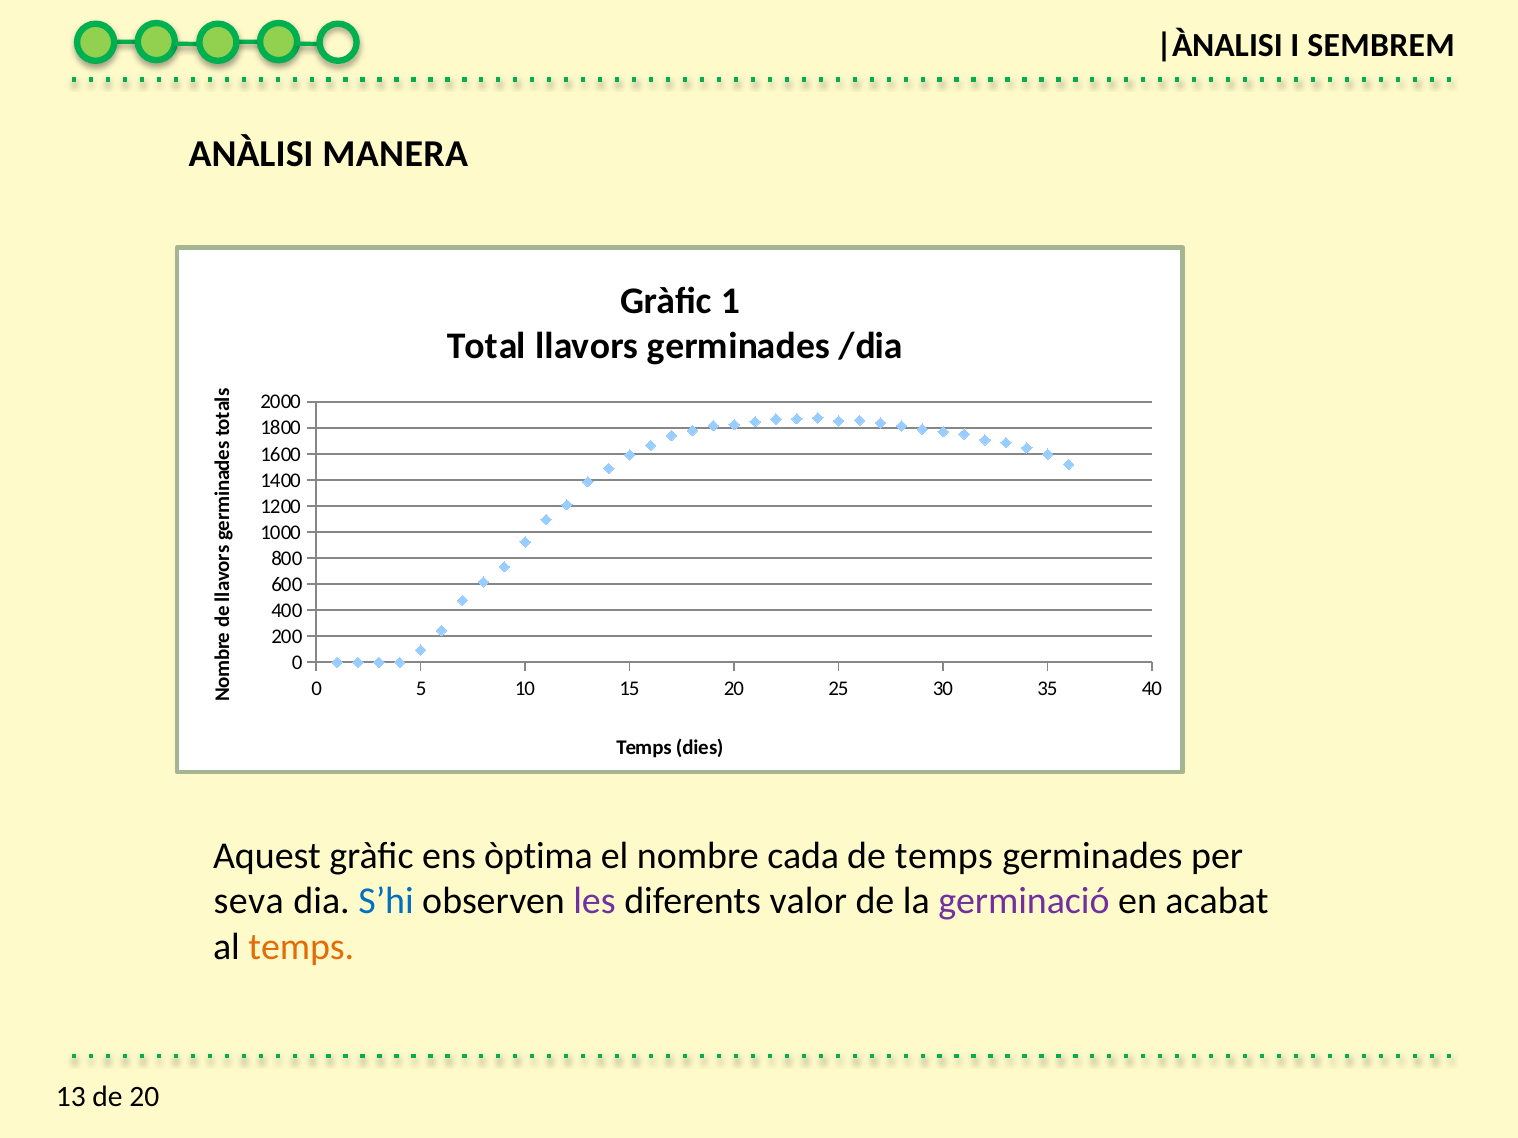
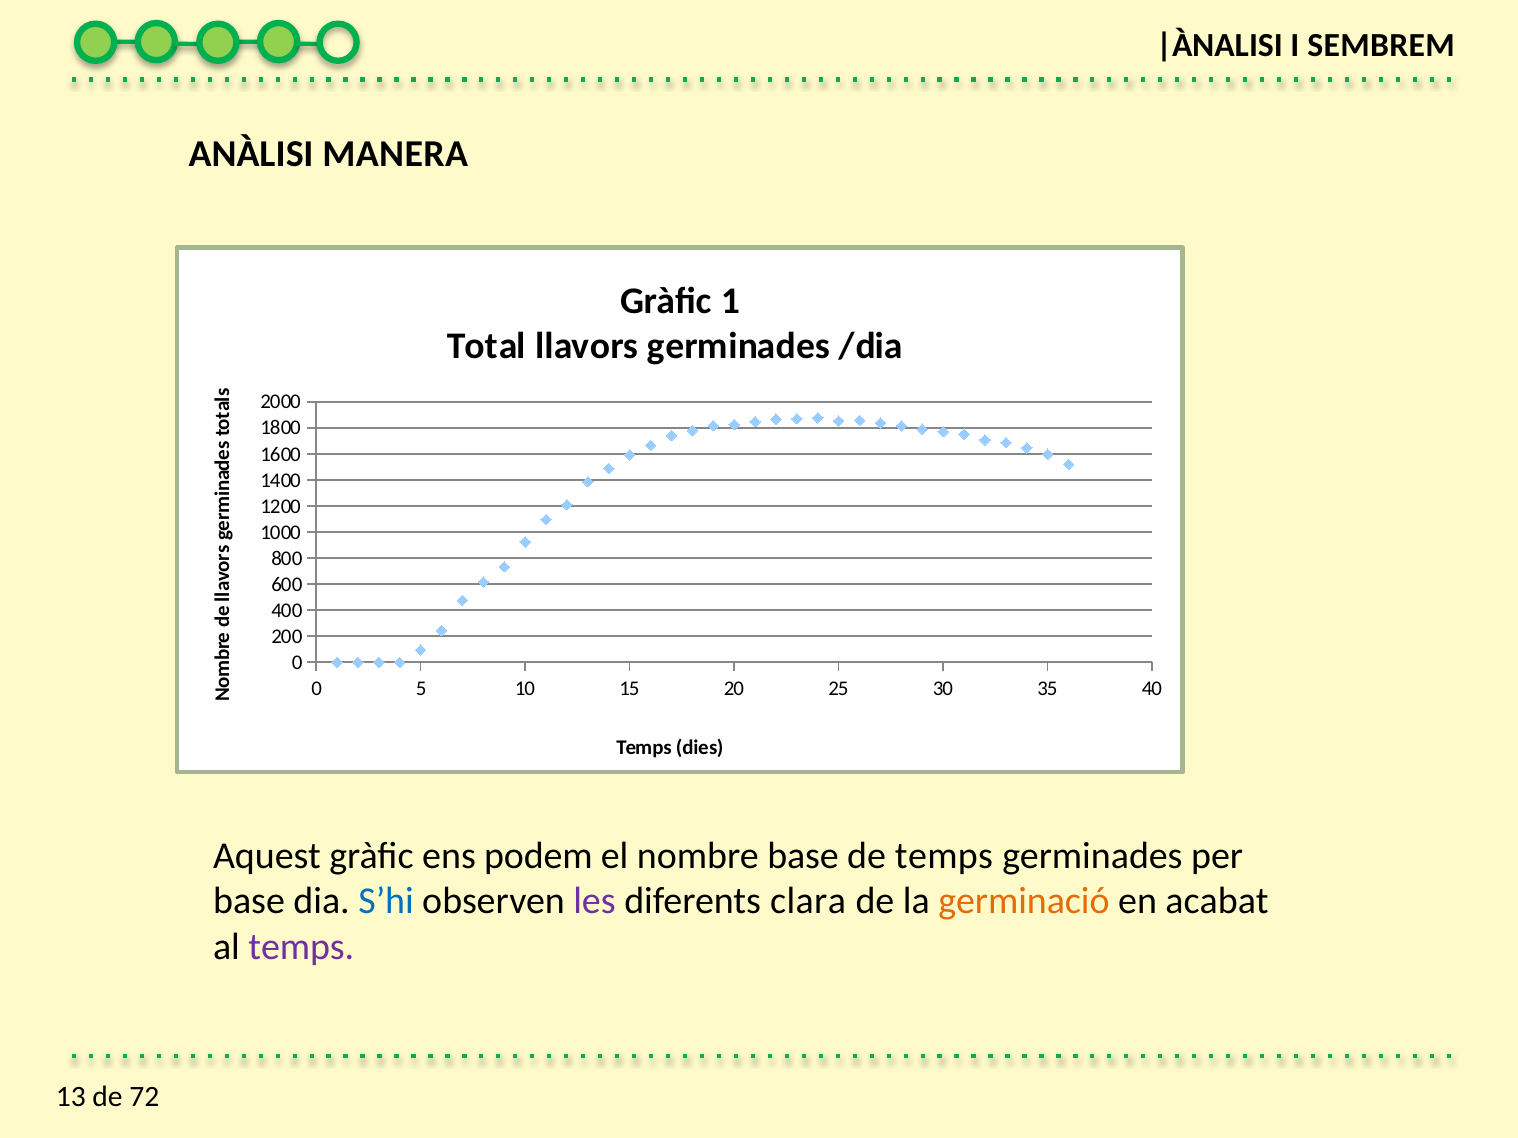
òptima: òptima -> podem (538, 856)
nombre cada: cada -> base (803, 856)
seva: seva -> base (249, 902)
valor: valor -> clara (808, 902)
germinació colour: purple -> orange (1024, 902)
temps colour: orange -> purple (301, 947)
de 20: 20 -> 72 (144, 1097)
